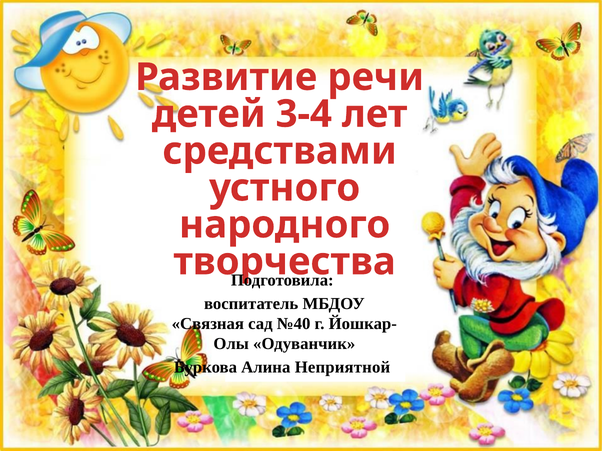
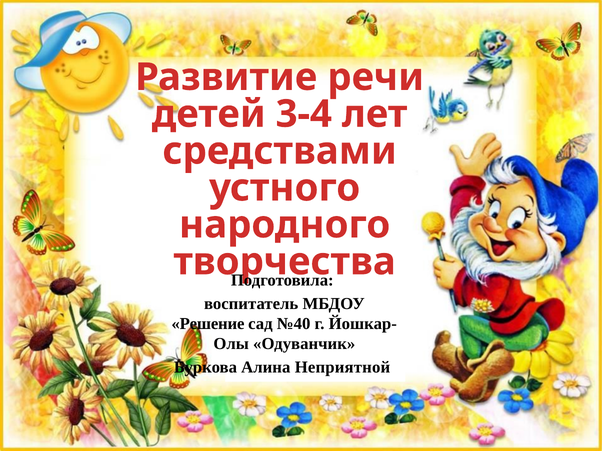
Связная: Связная -> Решение (208, 324)
